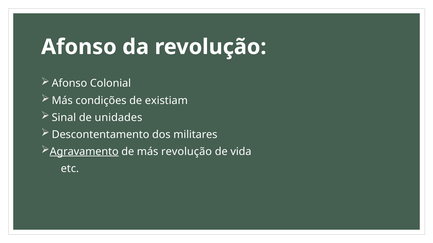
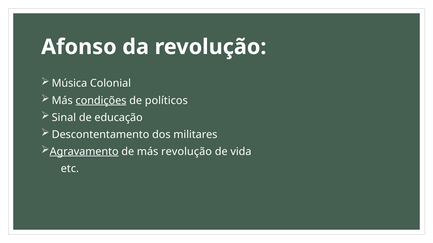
Afonso: Afonso -> Música (69, 84)
condições underline: none -> present (101, 101)
existiam: existiam -> políticos (166, 101)
unidades: unidades -> educação (119, 118)
